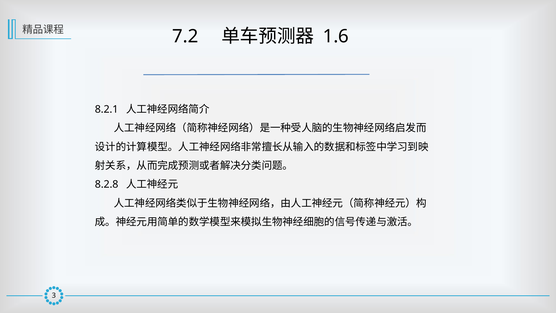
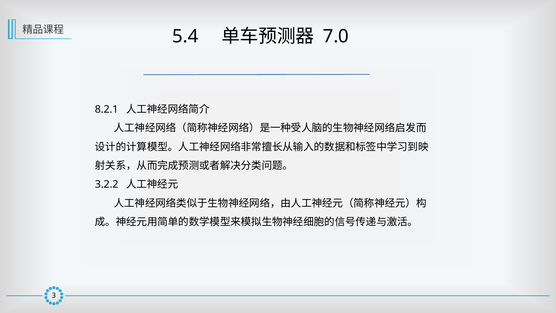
7.2: 7.2 -> 5.4 (185, 36)
1.6: 1.6 -> 7.0 (336, 36)
8.2.8: 8.2.8 -> 3.2.2 (107, 184)
